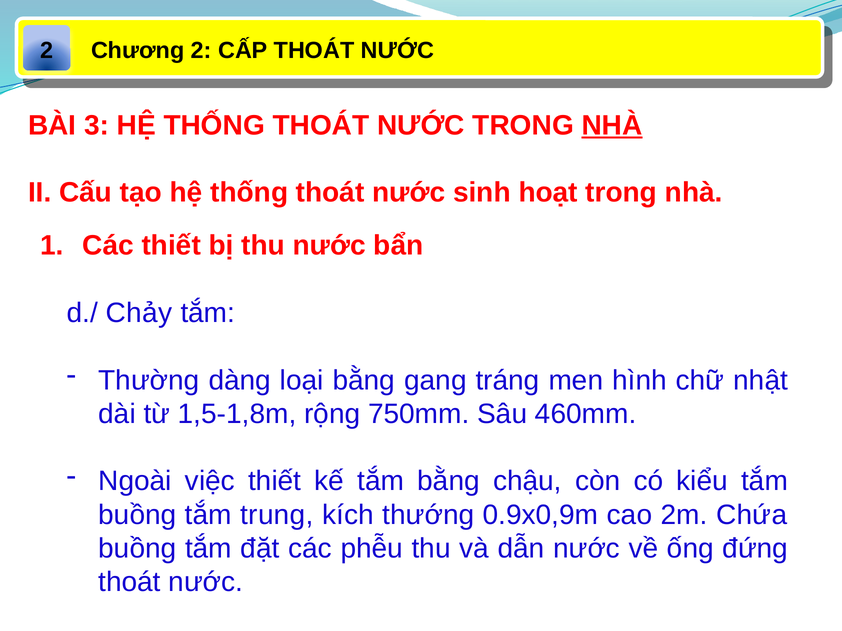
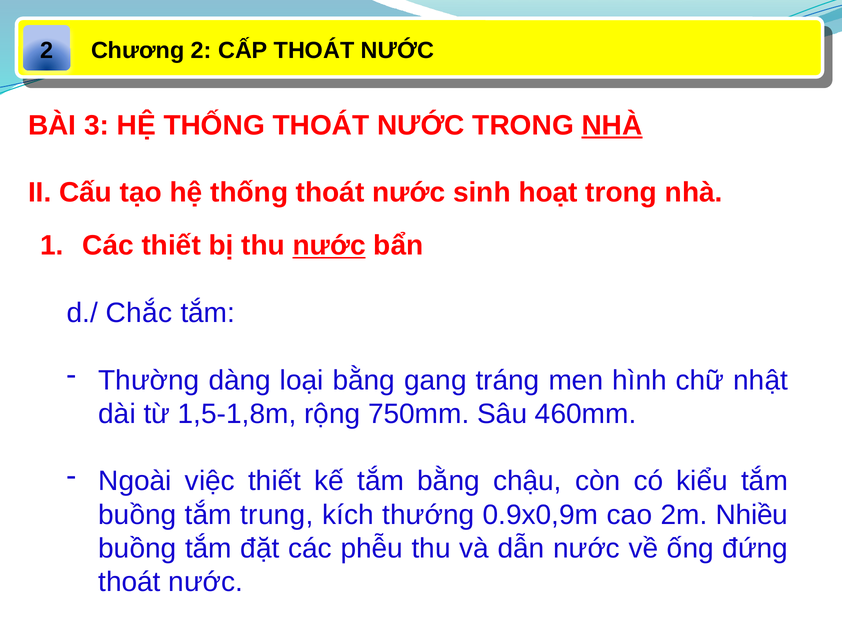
nước underline: none -> present (329, 246)
Chảy: Chảy -> Chắc (139, 313)
Chứa: Chứa -> Nhiều (752, 515)
